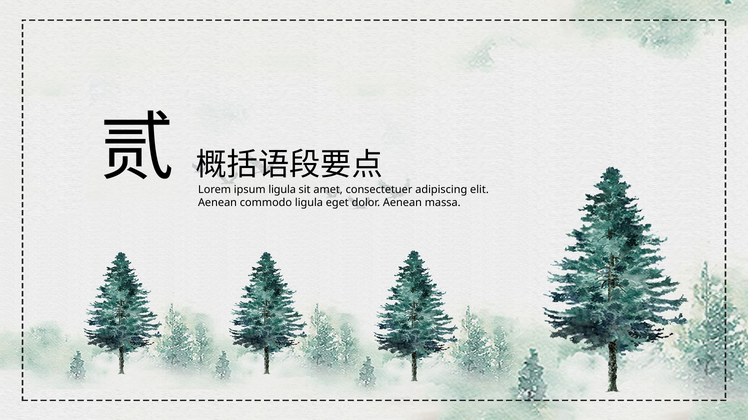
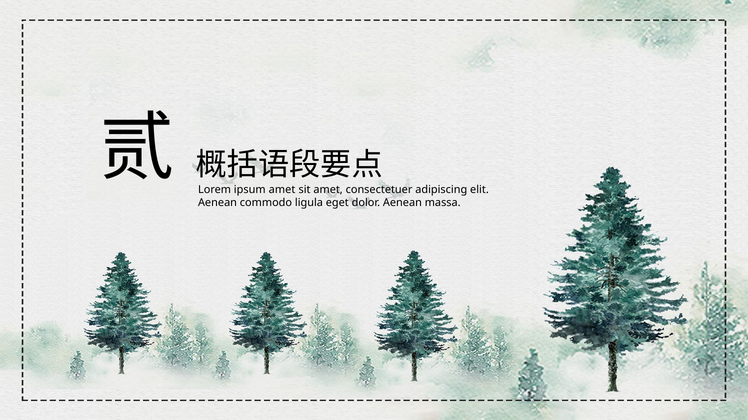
ipsum ligula: ligula -> amet (282, 190)
